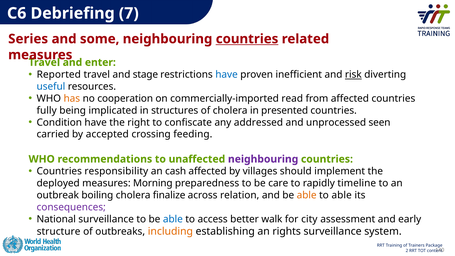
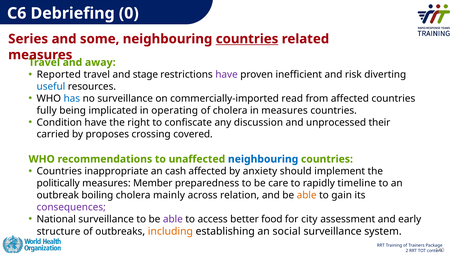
7: 7 -> 0 (129, 13)
enter: enter -> away (100, 62)
have colour: blue -> purple (227, 75)
risk underline: present -> none (353, 75)
has colour: orange -> blue (72, 98)
no cooperation: cooperation -> surveillance (125, 98)
structures: structures -> operating (175, 110)
in presented: presented -> measures (285, 110)
addressed: addressed -> discussion (258, 122)
seen: seen -> their (379, 122)
accepted: accepted -> proposes (107, 134)
feeding: feeding -> covered (193, 134)
neighbouring colour: purple -> blue (263, 159)
responsibility: responsibility -> inappropriate (116, 171)
villages: villages -> anxiety (260, 171)
deployed: deployed -> politically (58, 183)
Morning: Morning -> Member (153, 183)
finalize: finalize -> mainly (169, 195)
to able: able -> gain (342, 195)
able colour: blue -> purple (173, 219)
walk: walk -> food (272, 219)
rights: rights -> social (287, 231)
